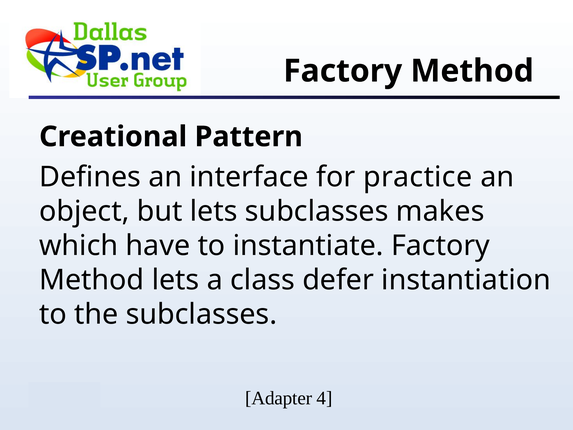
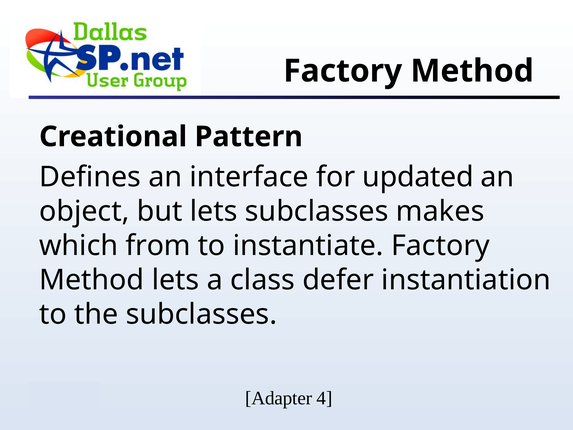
practice: practice -> updated (418, 177)
have: have -> from (158, 246)
